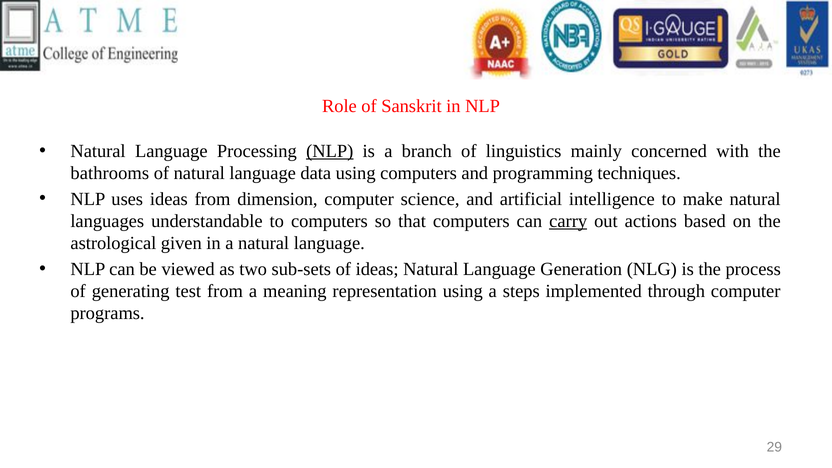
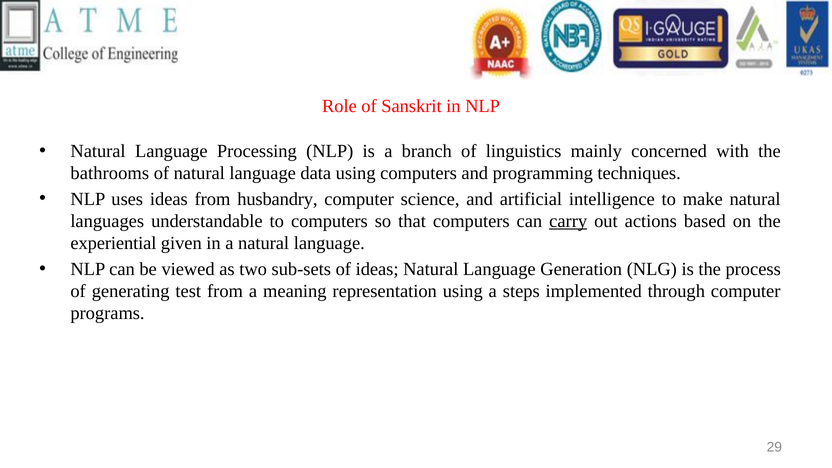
NLP underline: present -> none (330, 151)
dimension: dimension -> husbandry (277, 199)
astrological: astrological -> experiential (113, 243)
